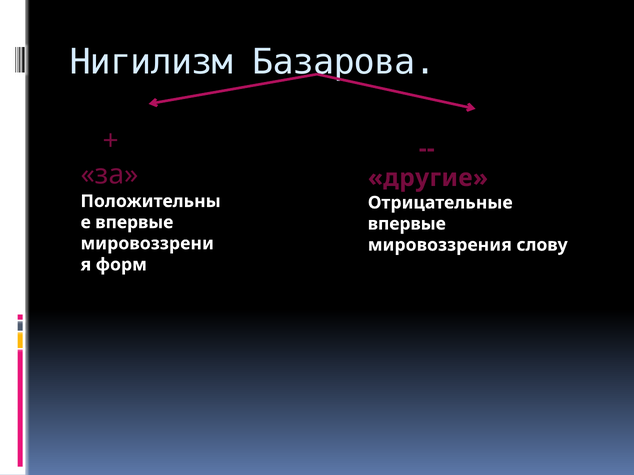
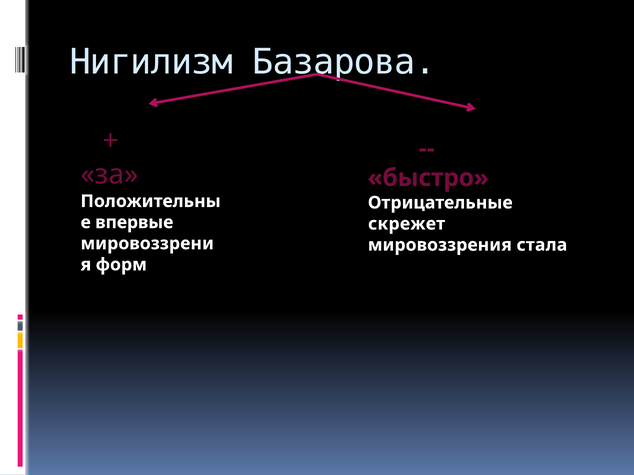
другие: другие -> быстро (428, 178)
впервые: впервые -> скрежет (407, 224)
слову: слову -> стала (542, 245)
